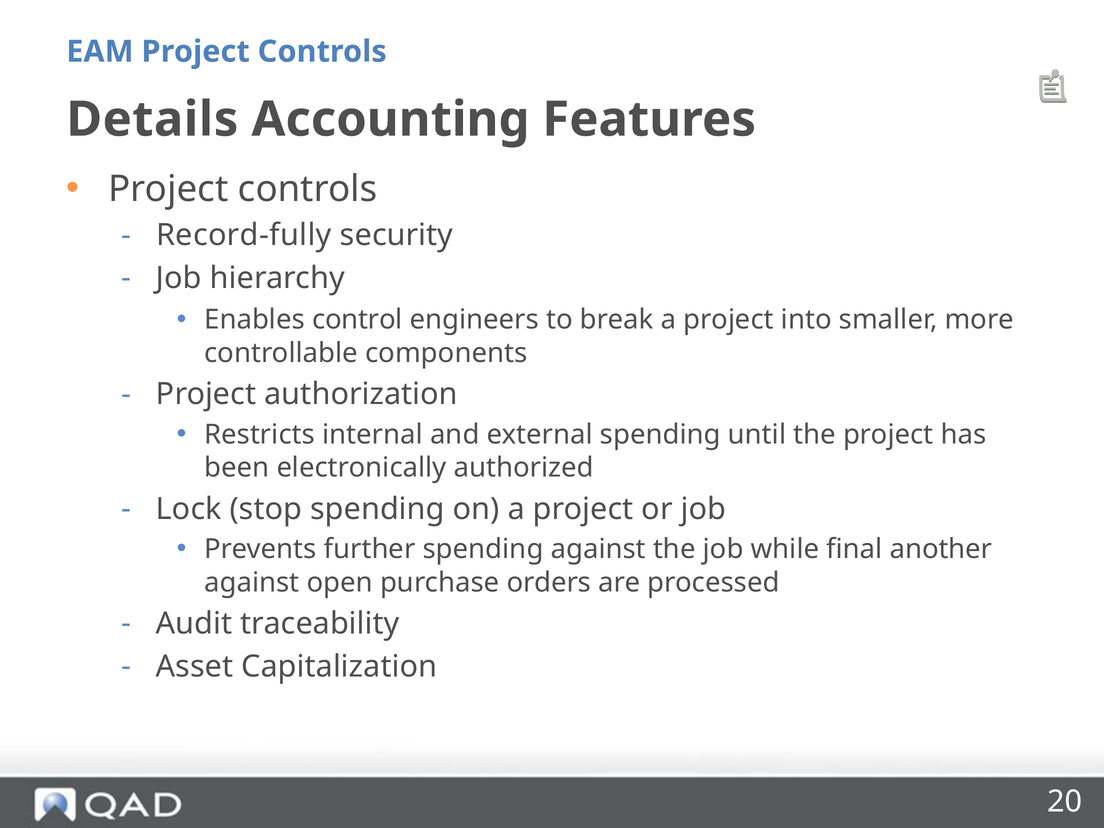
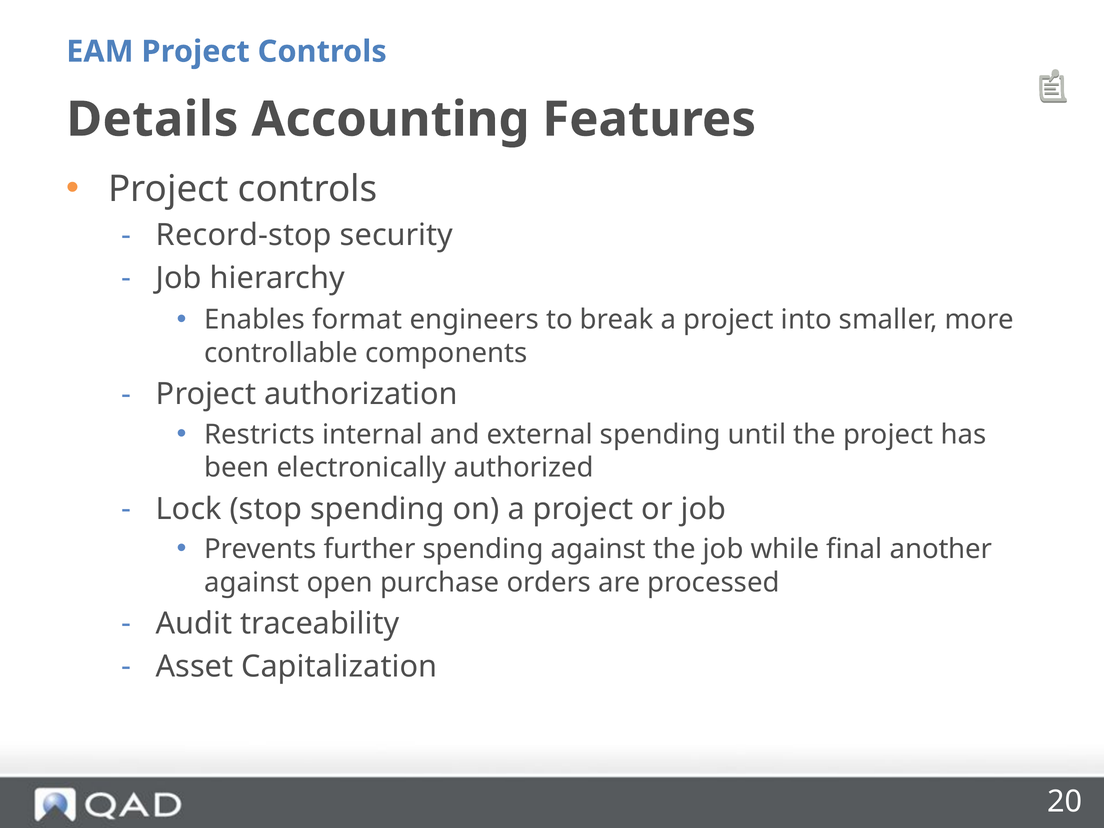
Record-fully: Record-fully -> Record-stop (244, 235)
control: control -> format (357, 320)
